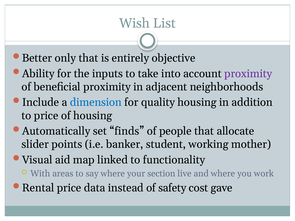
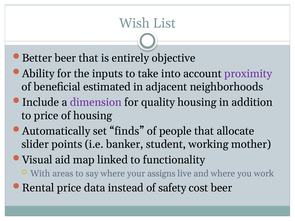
Better only: only -> beer (65, 58)
beneficial proximity: proximity -> estimated (107, 87)
dimension colour: blue -> purple (96, 102)
section: section -> assigns (161, 174)
cost gave: gave -> beer (222, 188)
